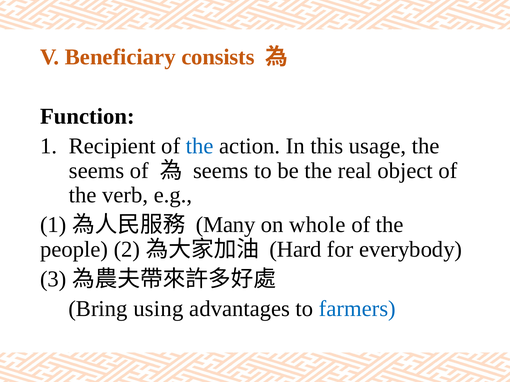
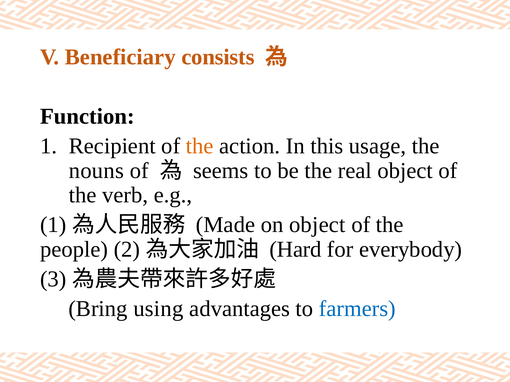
the colour: blue -> orange (200, 146)
seems: seems -> nouns (96, 171)
Many: Many -> Made (226, 225)
on whole: whole -> object (317, 225)
